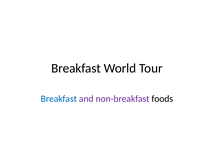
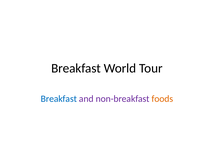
foods colour: black -> orange (162, 98)
